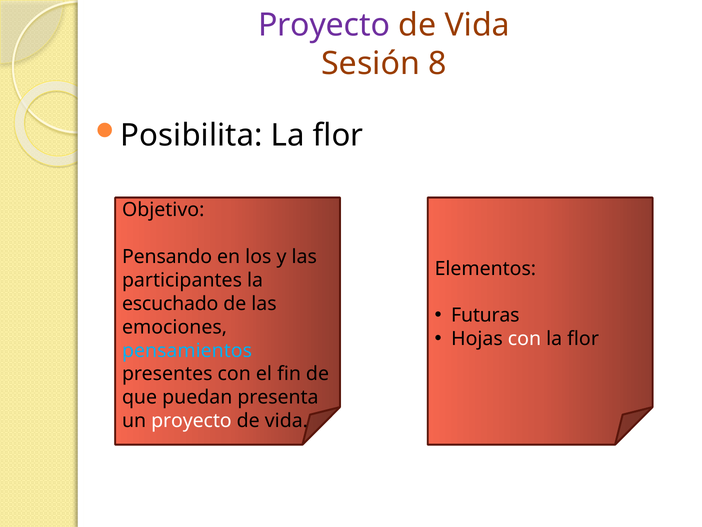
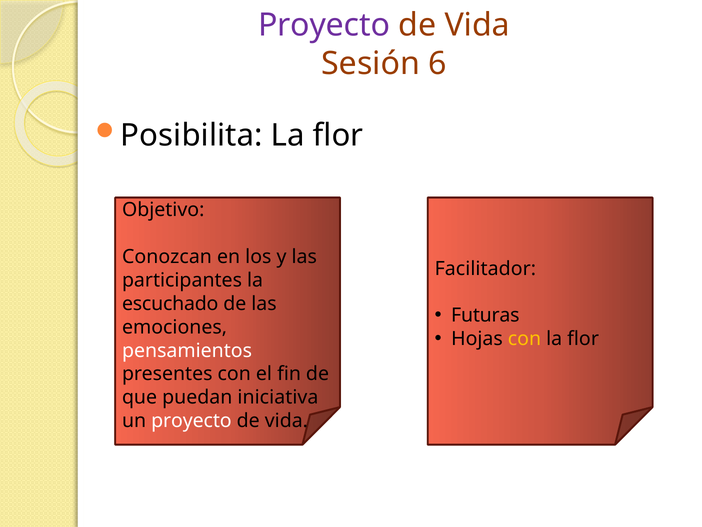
8: 8 -> 6 (438, 64)
Pensando: Pensando -> Conozcan (167, 257)
Elementos: Elementos -> Facilitador (485, 268)
con colour: white -> yellow (524, 339)
pensamientos colour: light blue -> white (187, 350)
presenta: presenta -> iniciativa (278, 397)
